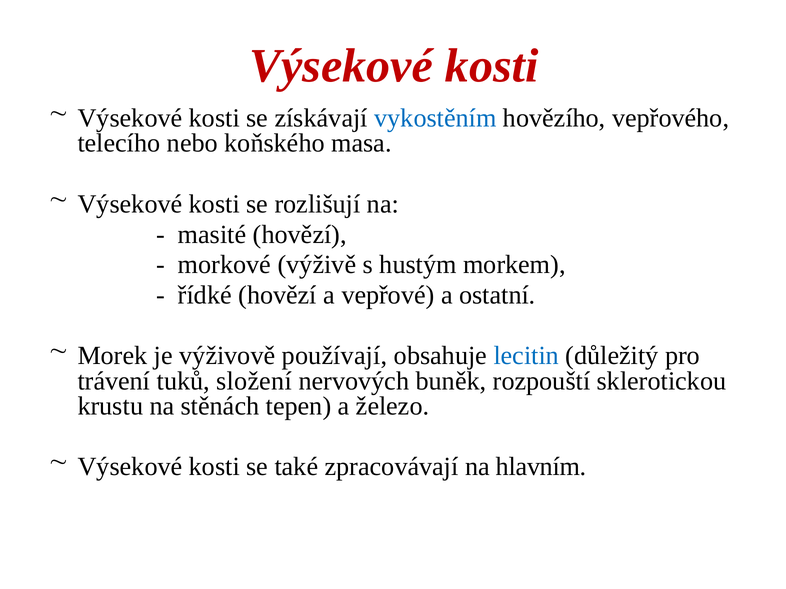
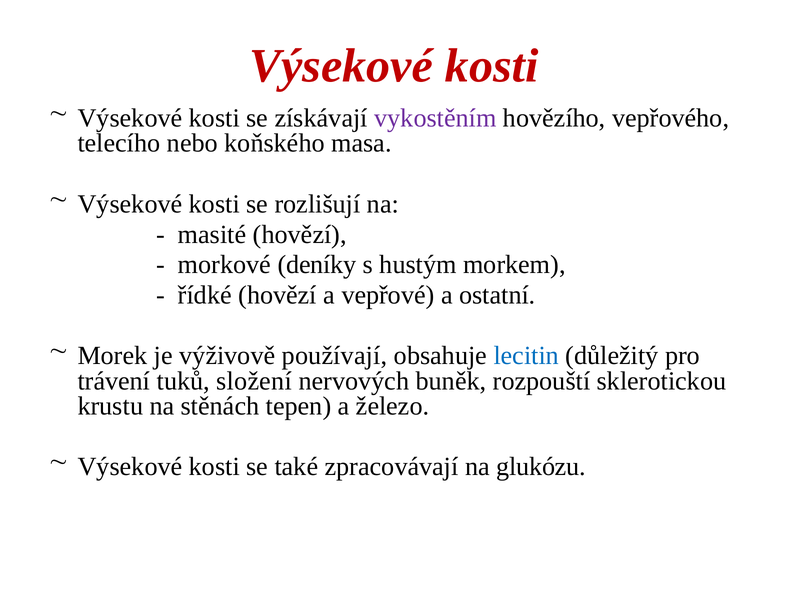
vykostěním colour: blue -> purple (435, 118)
výživě: výživě -> deníky (317, 265)
hlavním: hlavním -> glukózu (541, 467)
